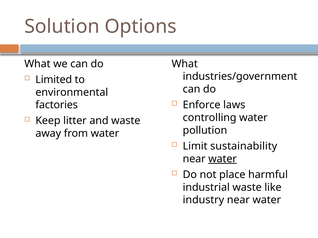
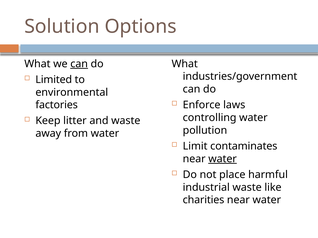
can underline: none -> present (79, 64)
sustainability: sustainability -> contaminates (244, 146)
industry: industry -> charities (204, 200)
